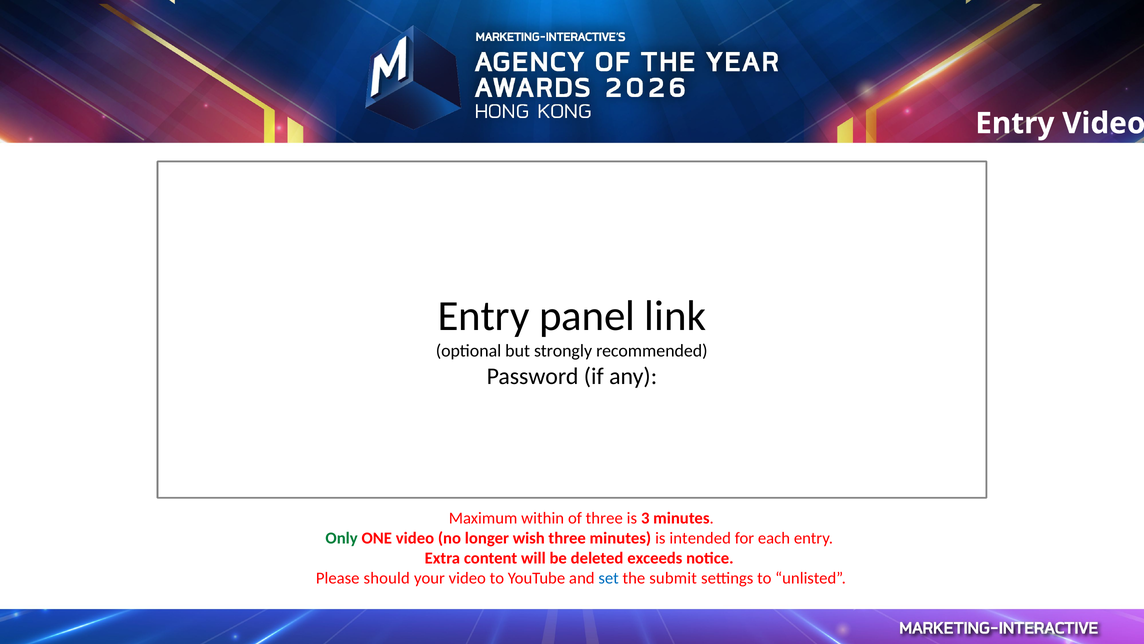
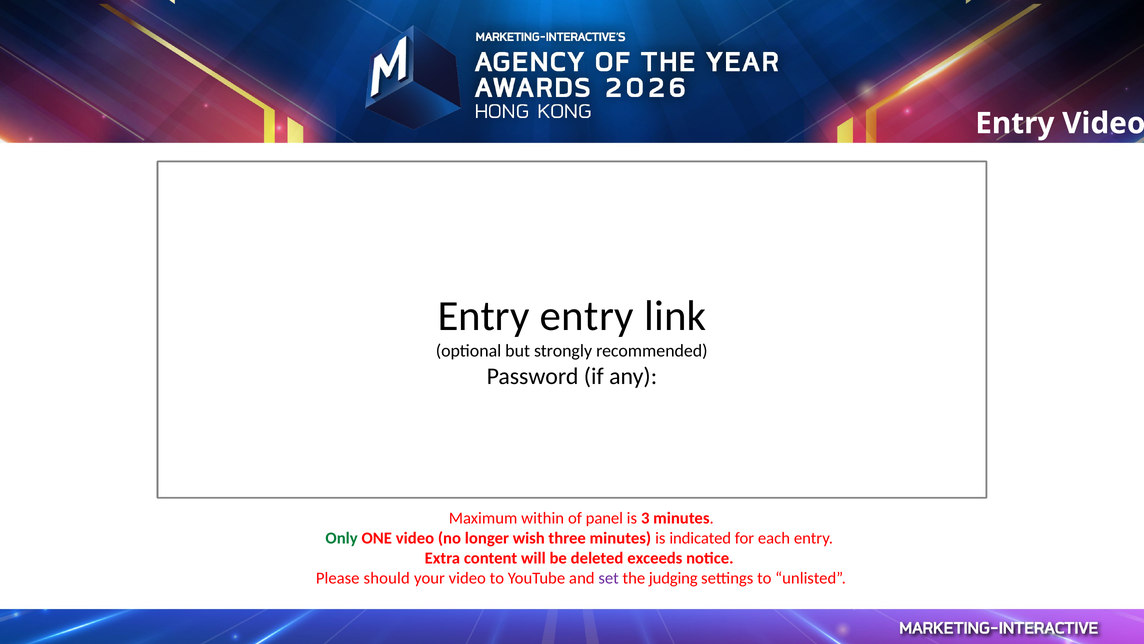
Entry panel: panel -> entry (587, 316)
of three: three -> panel (604, 518)
intended: intended -> indicated (700, 538)
set colour: blue -> purple (609, 578)
submit: submit -> judging (673, 578)
